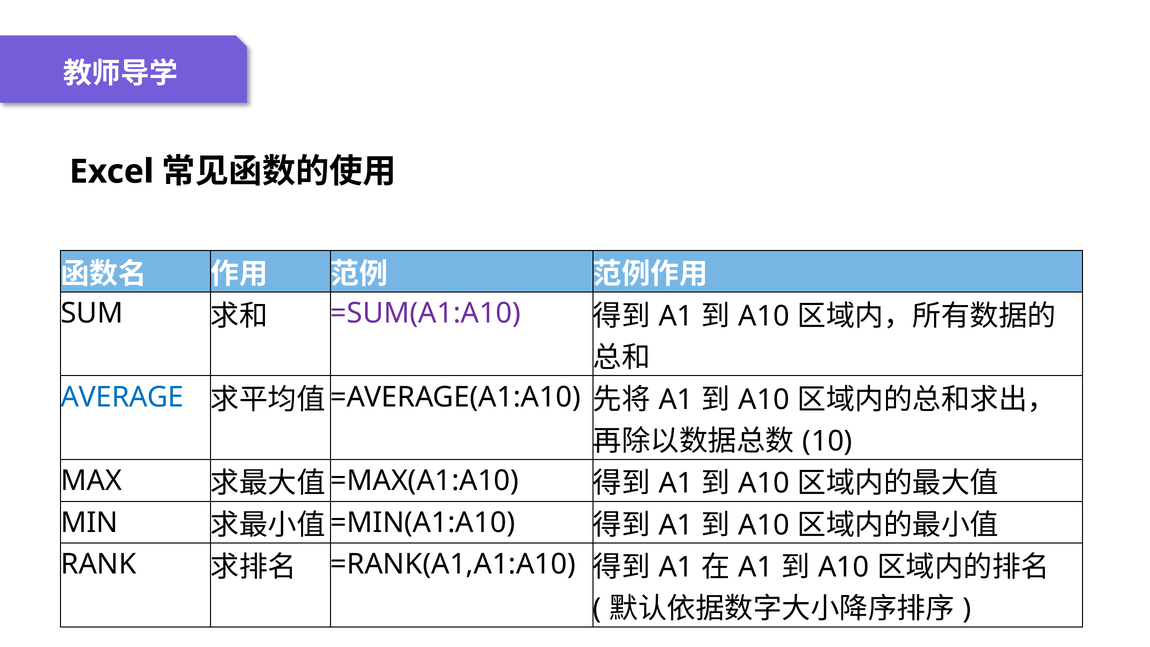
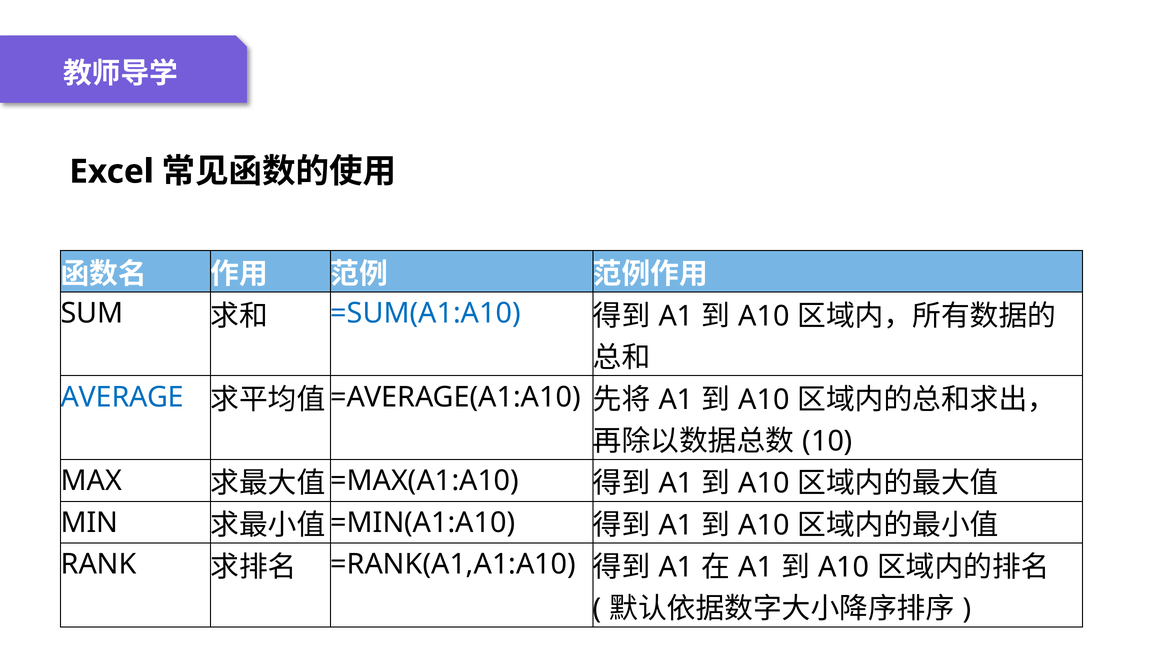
=SUM(A1:A10 colour: purple -> blue (426, 313)
